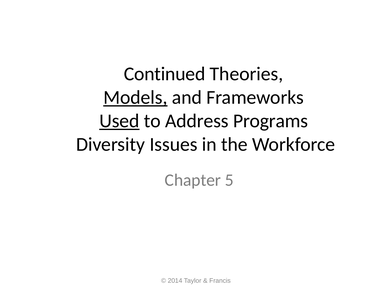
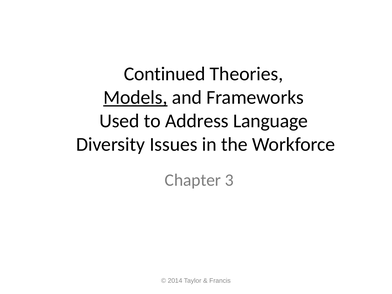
Used underline: present -> none (119, 121)
Programs: Programs -> Language (270, 121)
5: 5 -> 3 (229, 180)
